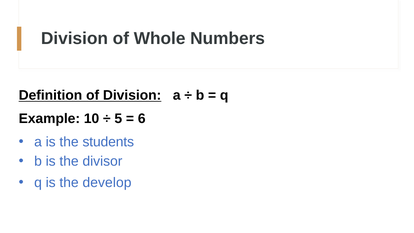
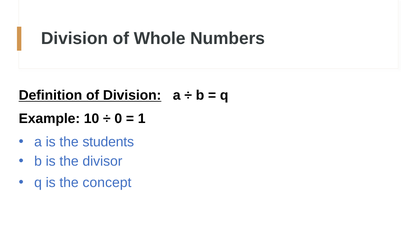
5: 5 -> 0 (118, 119)
6: 6 -> 1 (142, 119)
develop: develop -> concept (107, 183)
